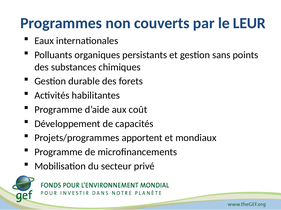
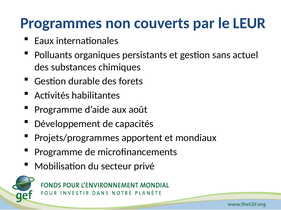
points: points -> actuel (245, 55)
coût: coût -> août (138, 110)
